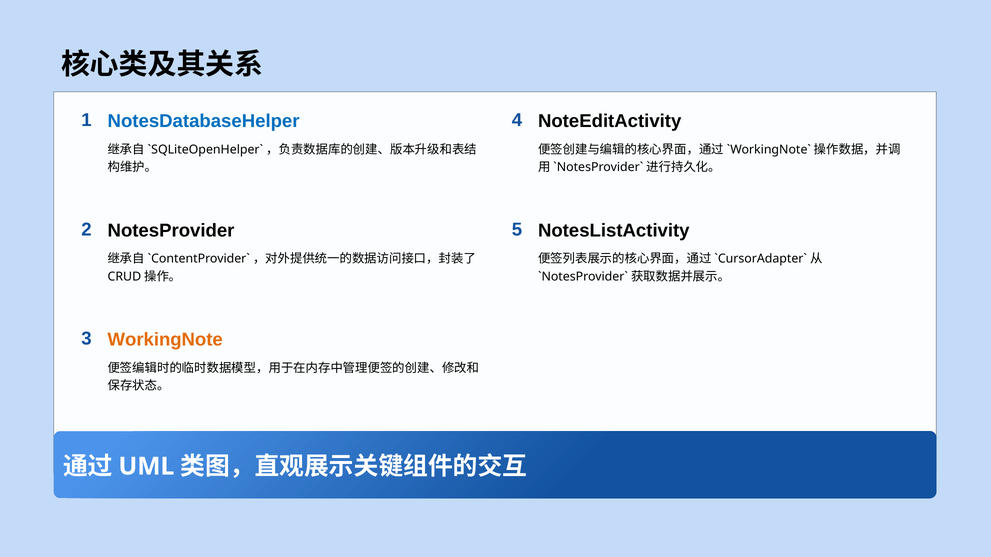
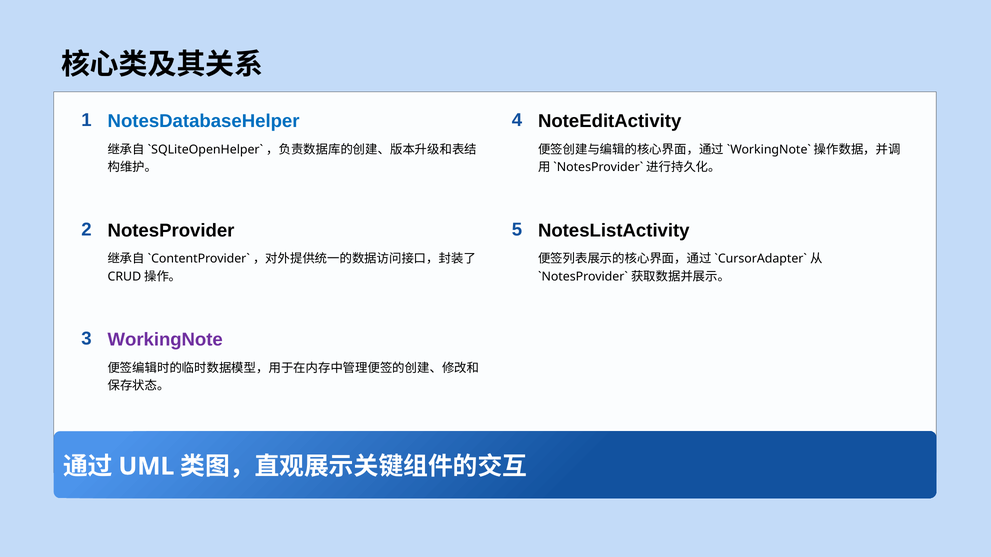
WorkingNote colour: orange -> purple (165, 340)
